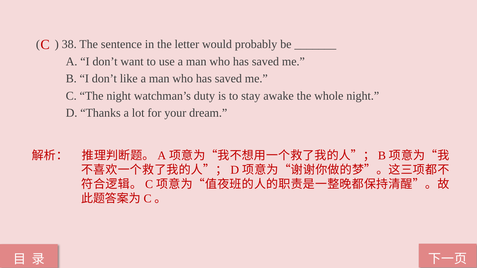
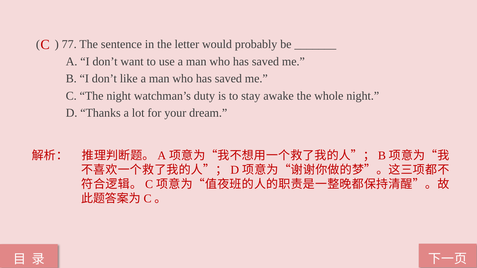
38: 38 -> 77 (69, 44)
